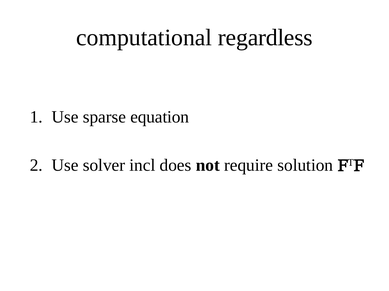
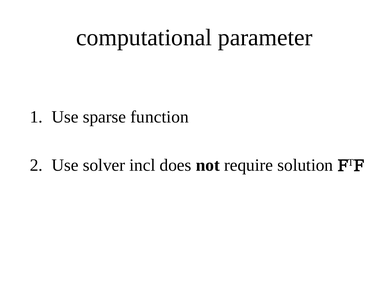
regardless: regardless -> parameter (265, 38)
equation: equation -> function (160, 117)
